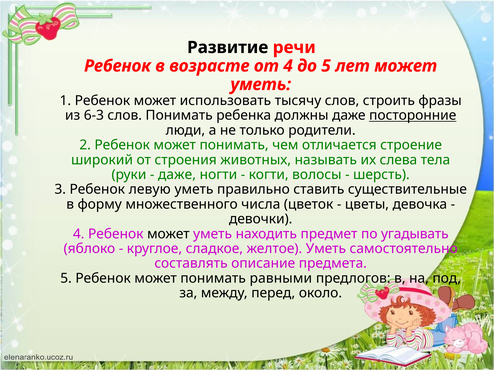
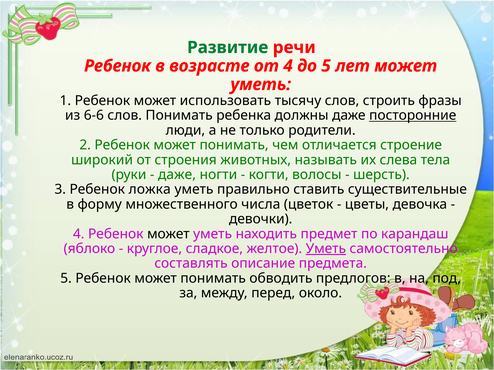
Развитие colour: black -> green (228, 47)
6-3: 6-3 -> 6-6 (94, 116)
левую: левую -> ложка (150, 190)
угадывать: угадывать -> карандаш (415, 234)
Уметь underline: none -> present (326, 249)
равными: равными -> обводить (281, 279)
